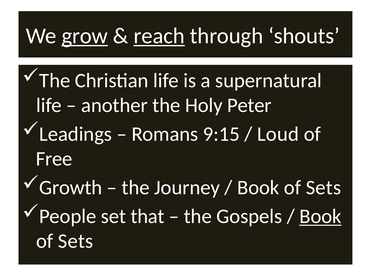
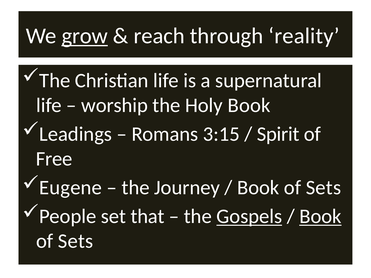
reach underline: present -> none (159, 36)
shouts: shouts -> reality (304, 36)
another: another -> worship (115, 105)
Holy Peter: Peter -> Book (249, 105)
9:15: 9:15 -> 3:15 (221, 134)
Loud: Loud -> Spirit (278, 134)
Growth: Growth -> Eugene (71, 188)
Gospels underline: none -> present (249, 217)
